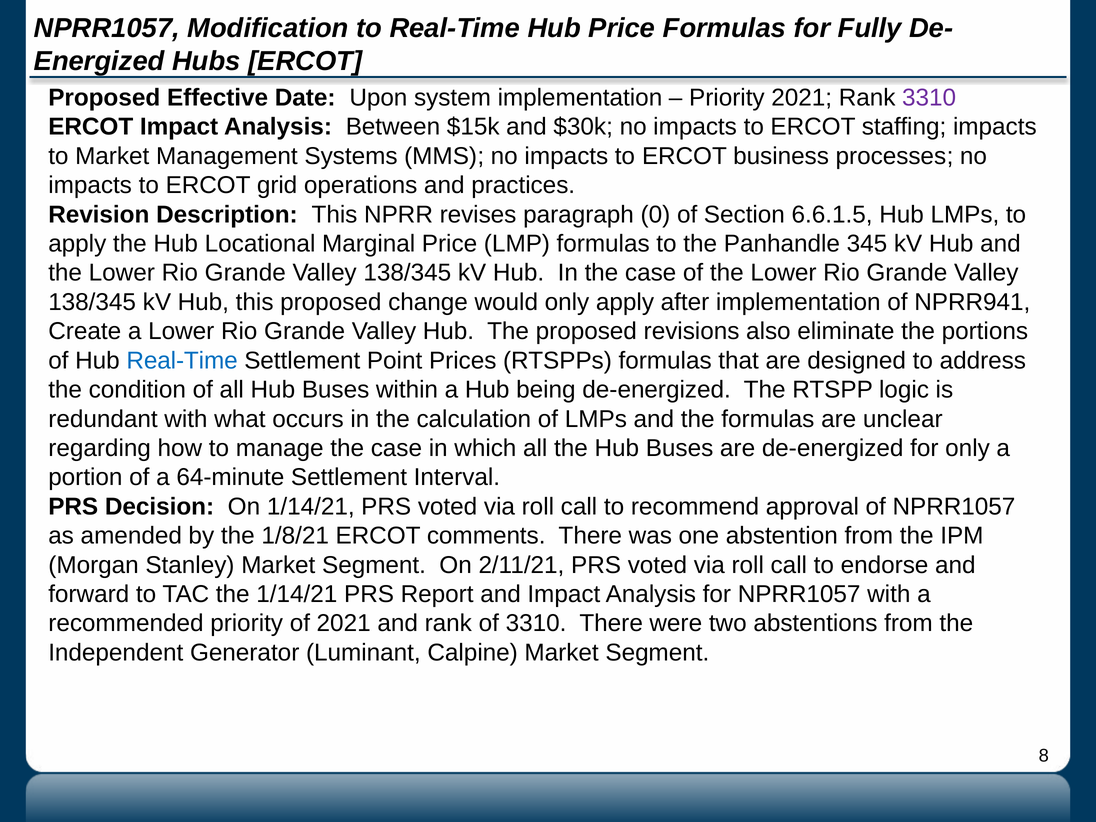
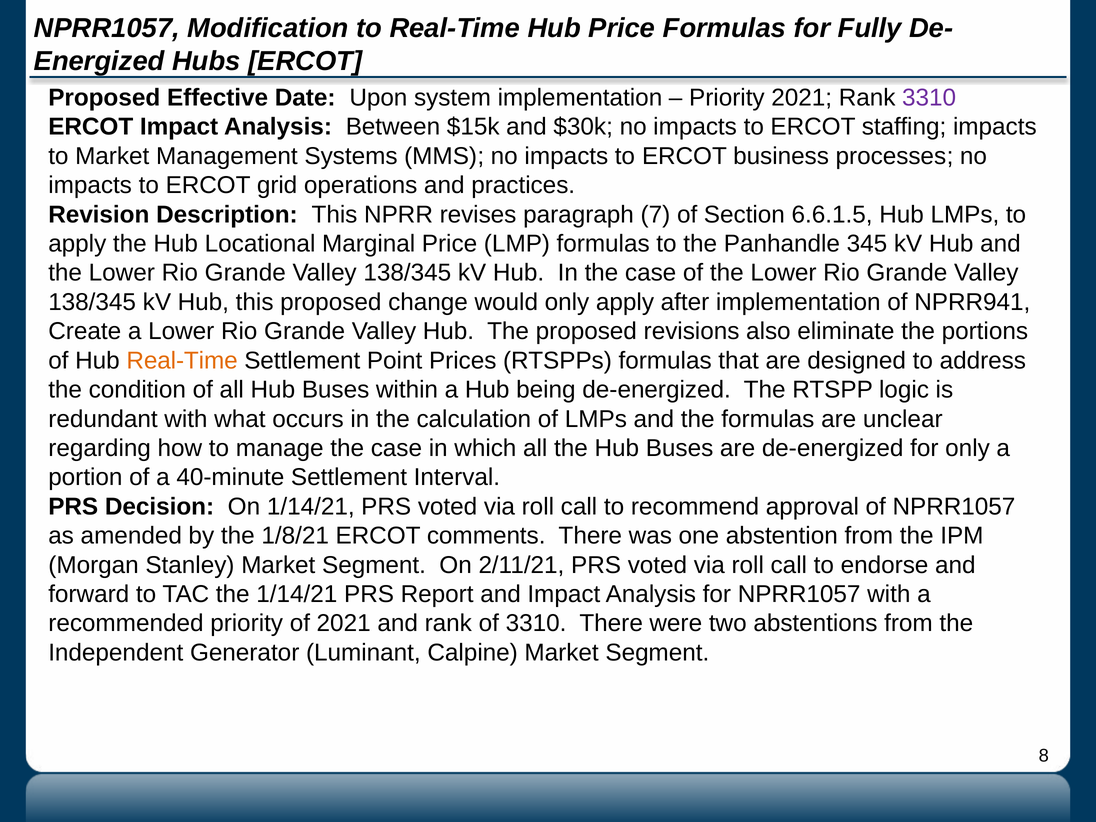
0: 0 -> 7 (655, 214)
Real-Time colour: blue -> orange (182, 361)
64-minute: 64-minute -> 40-minute (230, 477)
